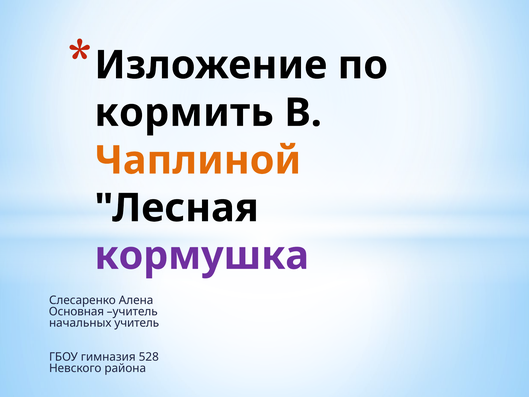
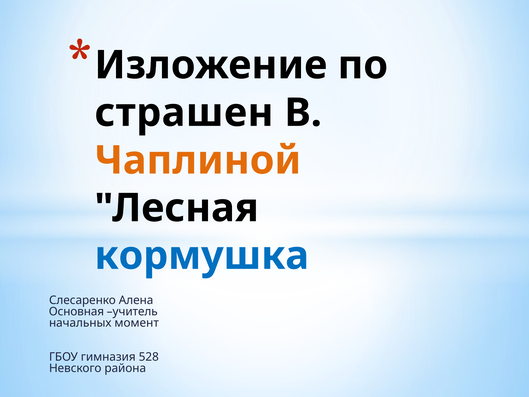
кормить: кормить -> страшен (184, 113)
кормушка colour: purple -> blue (202, 256)
начальных учитель: учитель -> момент (137, 323)
